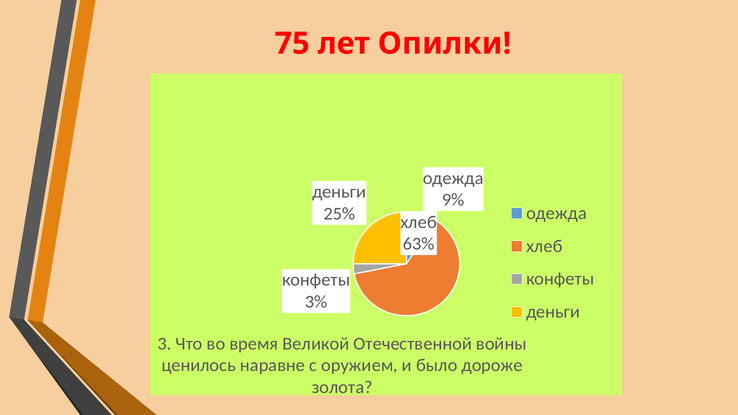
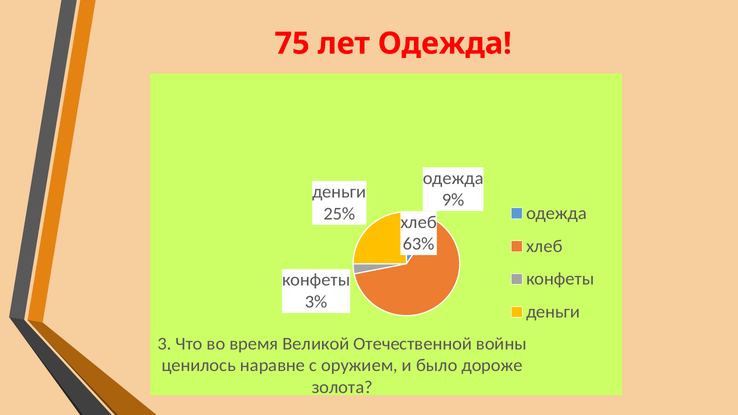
лет Опилки: Опилки -> Одежда (445, 44)
